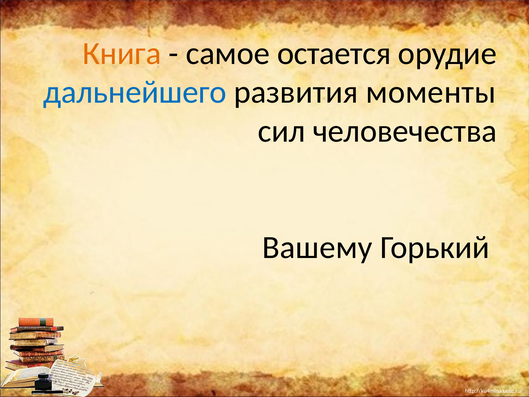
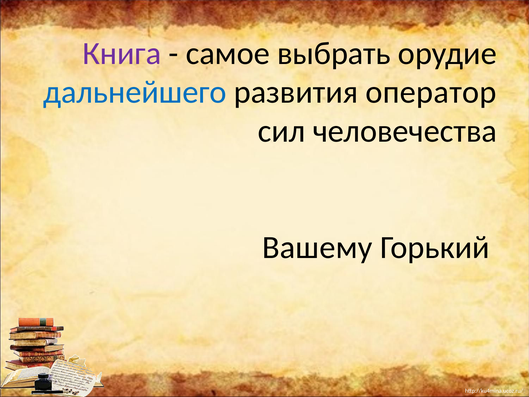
Книга colour: orange -> purple (122, 53)
остается: остается -> выбрать (334, 53)
моменты: моменты -> оператор (431, 92)
